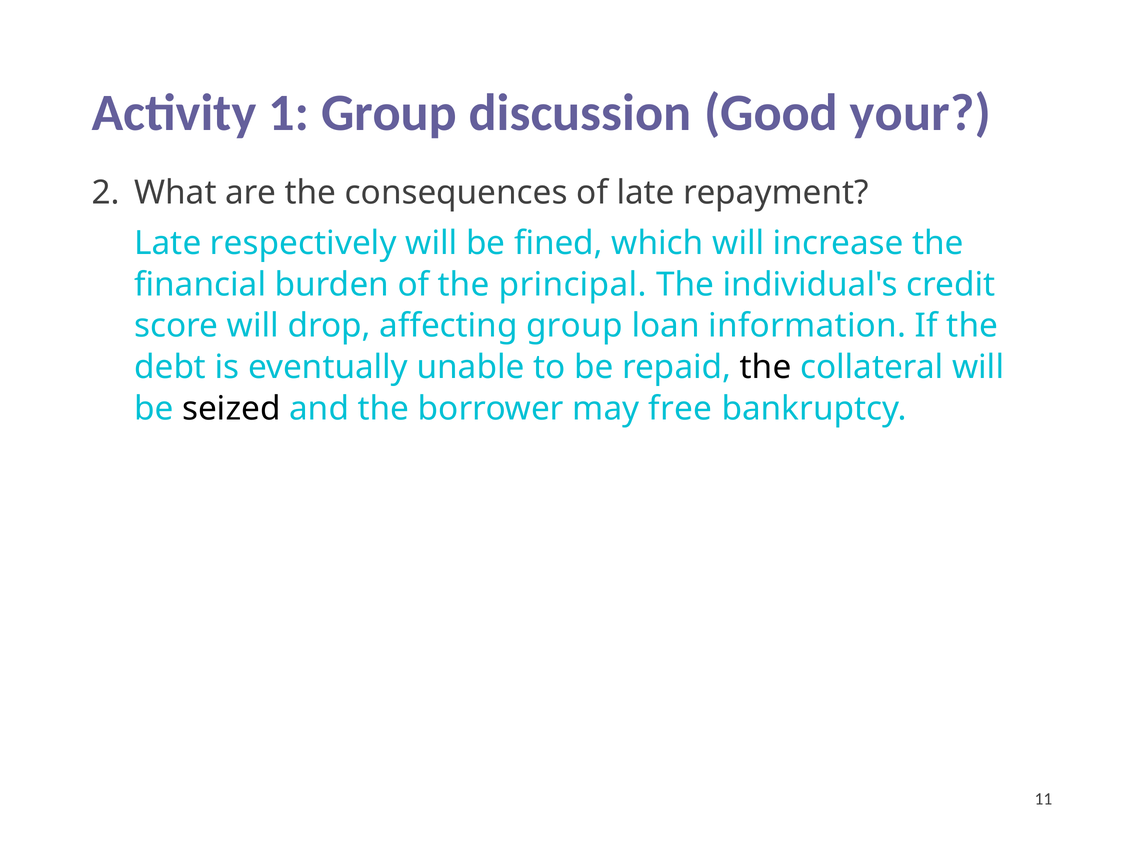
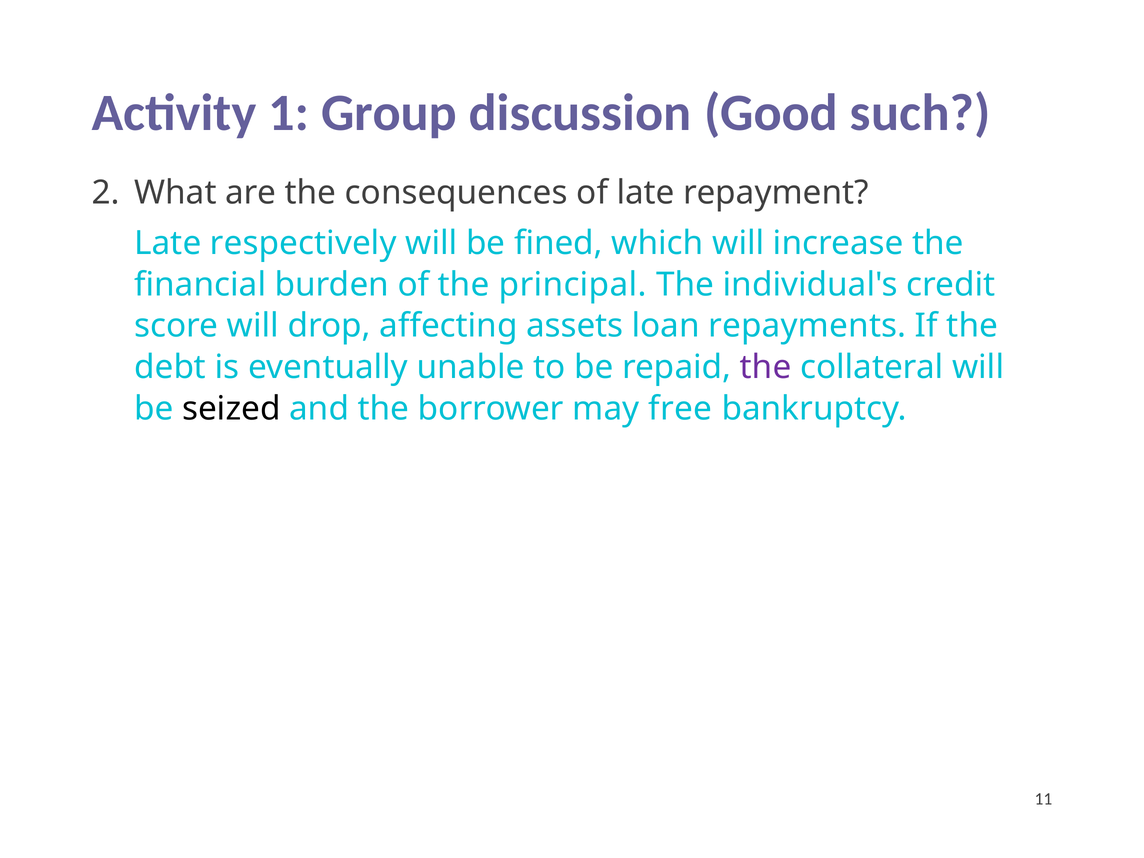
your: your -> such (920, 113)
affecting group: group -> assets (575, 326)
information: information -> repayments (807, 326)
the colour: black -> purple (766, 367)
